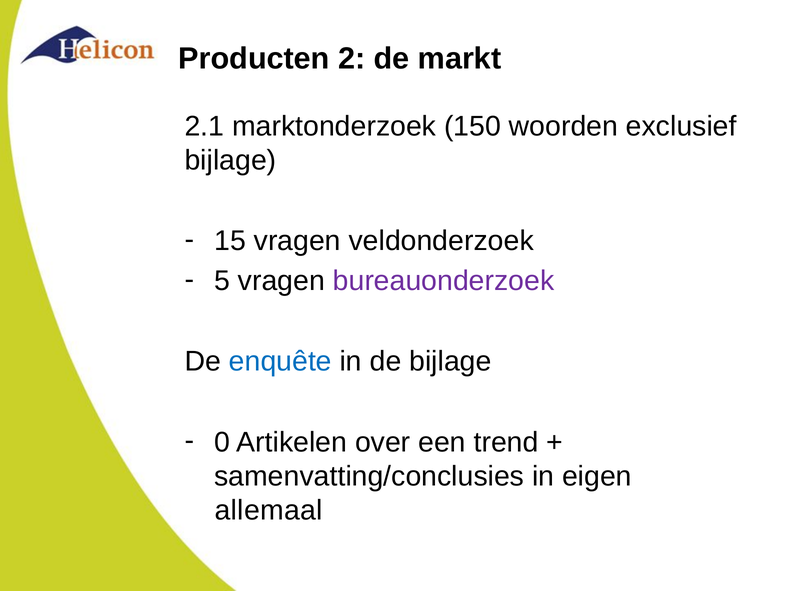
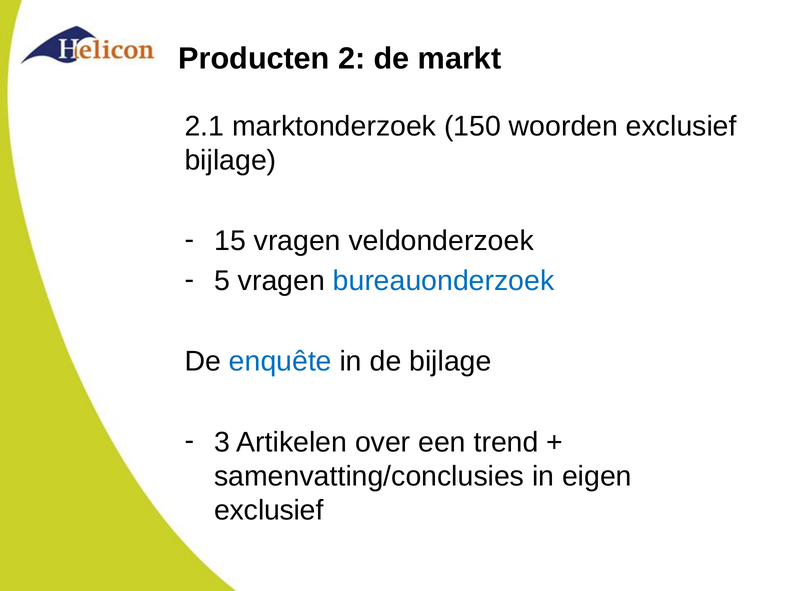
bureauonderzoek colour: purple -> blue (444, 281)
0: 0 -> 3 (222, 442)
allemaal: allemaal -> exclusief (269, 510)
